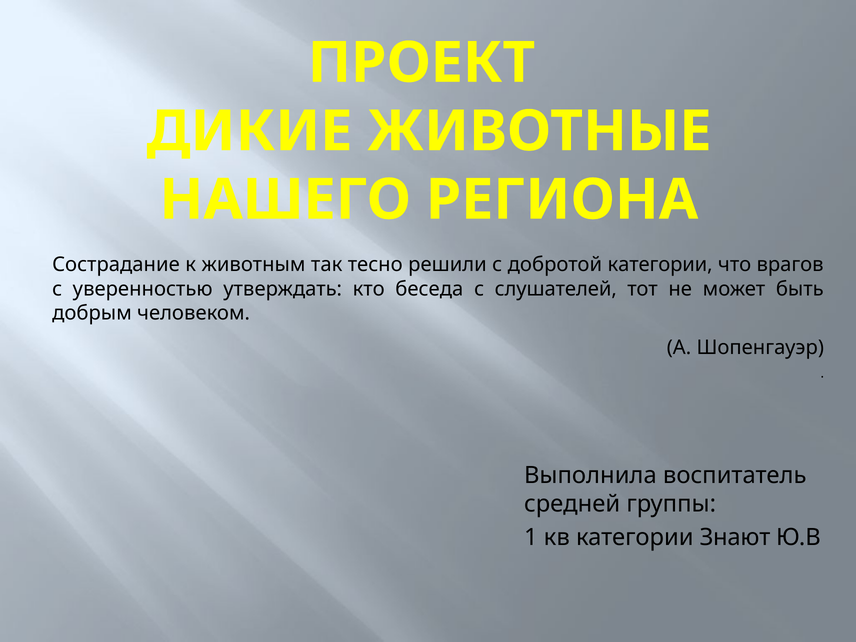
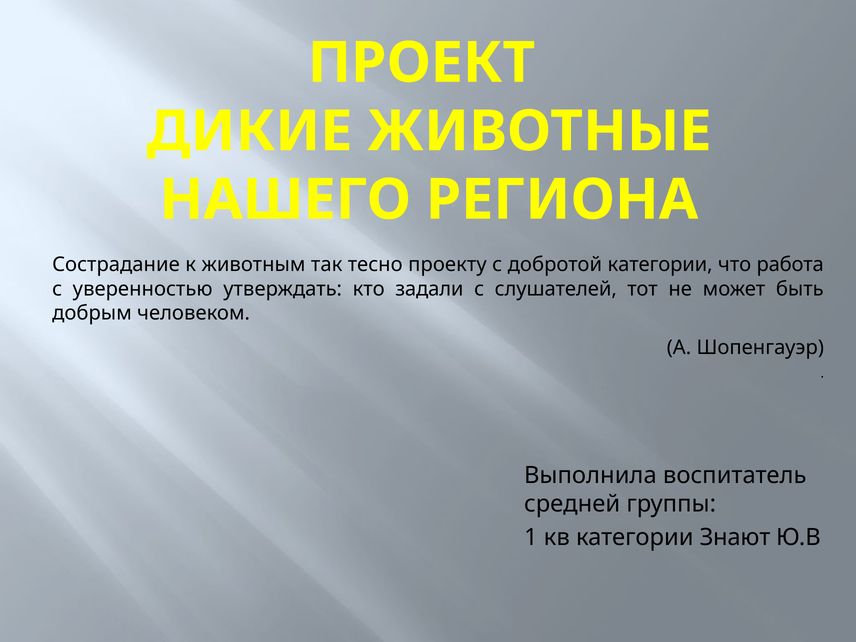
решили: решили -> проекту (447, 265)
врагов: врагов -> работа (790, 265)
беседа: беседа -> задали (429, 289)
